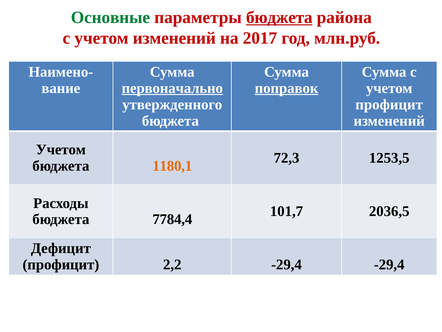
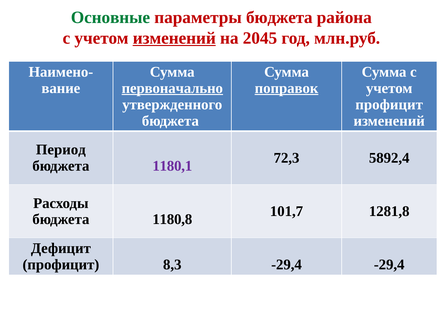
бюджета underline: present -> none (279, 17)
изменений underline: none -> present (174, 38)
2017: 2017 -> 2045 (260, 38)
Учетом: Учетом -> Период (61, 150)
1253,5: 1253,5 -> 5892,4 (389, 158)
1180,1 colour: orange -> purple (172, 166)
2036,5: 2036,5 -> 1281,8 (389, 211)
7784,4: 7784,4 -> 1180,8 (172, 219)
2,2: 2,2 -> 8,3 (172, 264)
